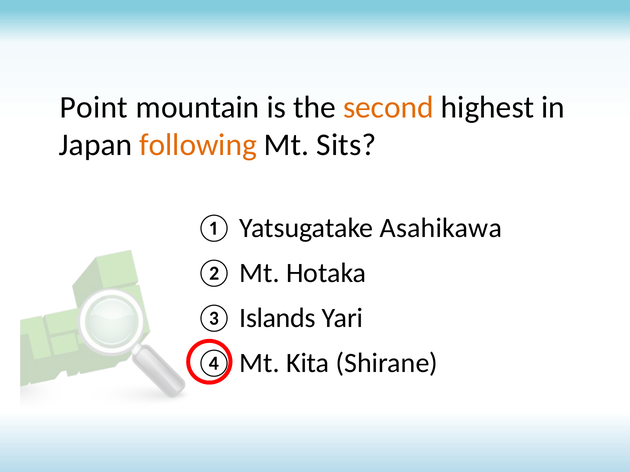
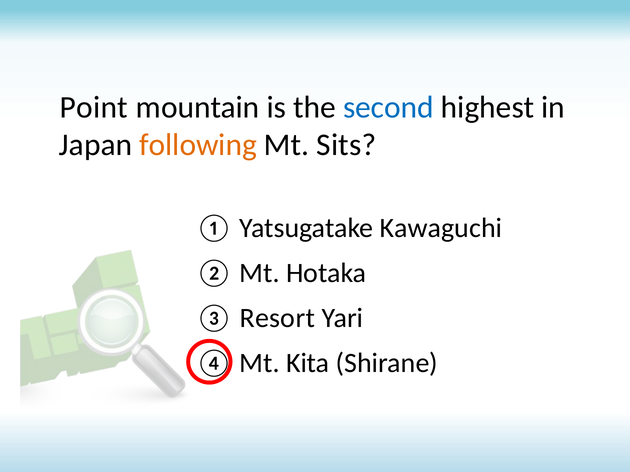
second colour: orange -> blue (388, 107)
Asahikawa: Asahikawa -> Kawaguchi (441, 228)
Islands: Islands -> Resort (277, 318)
